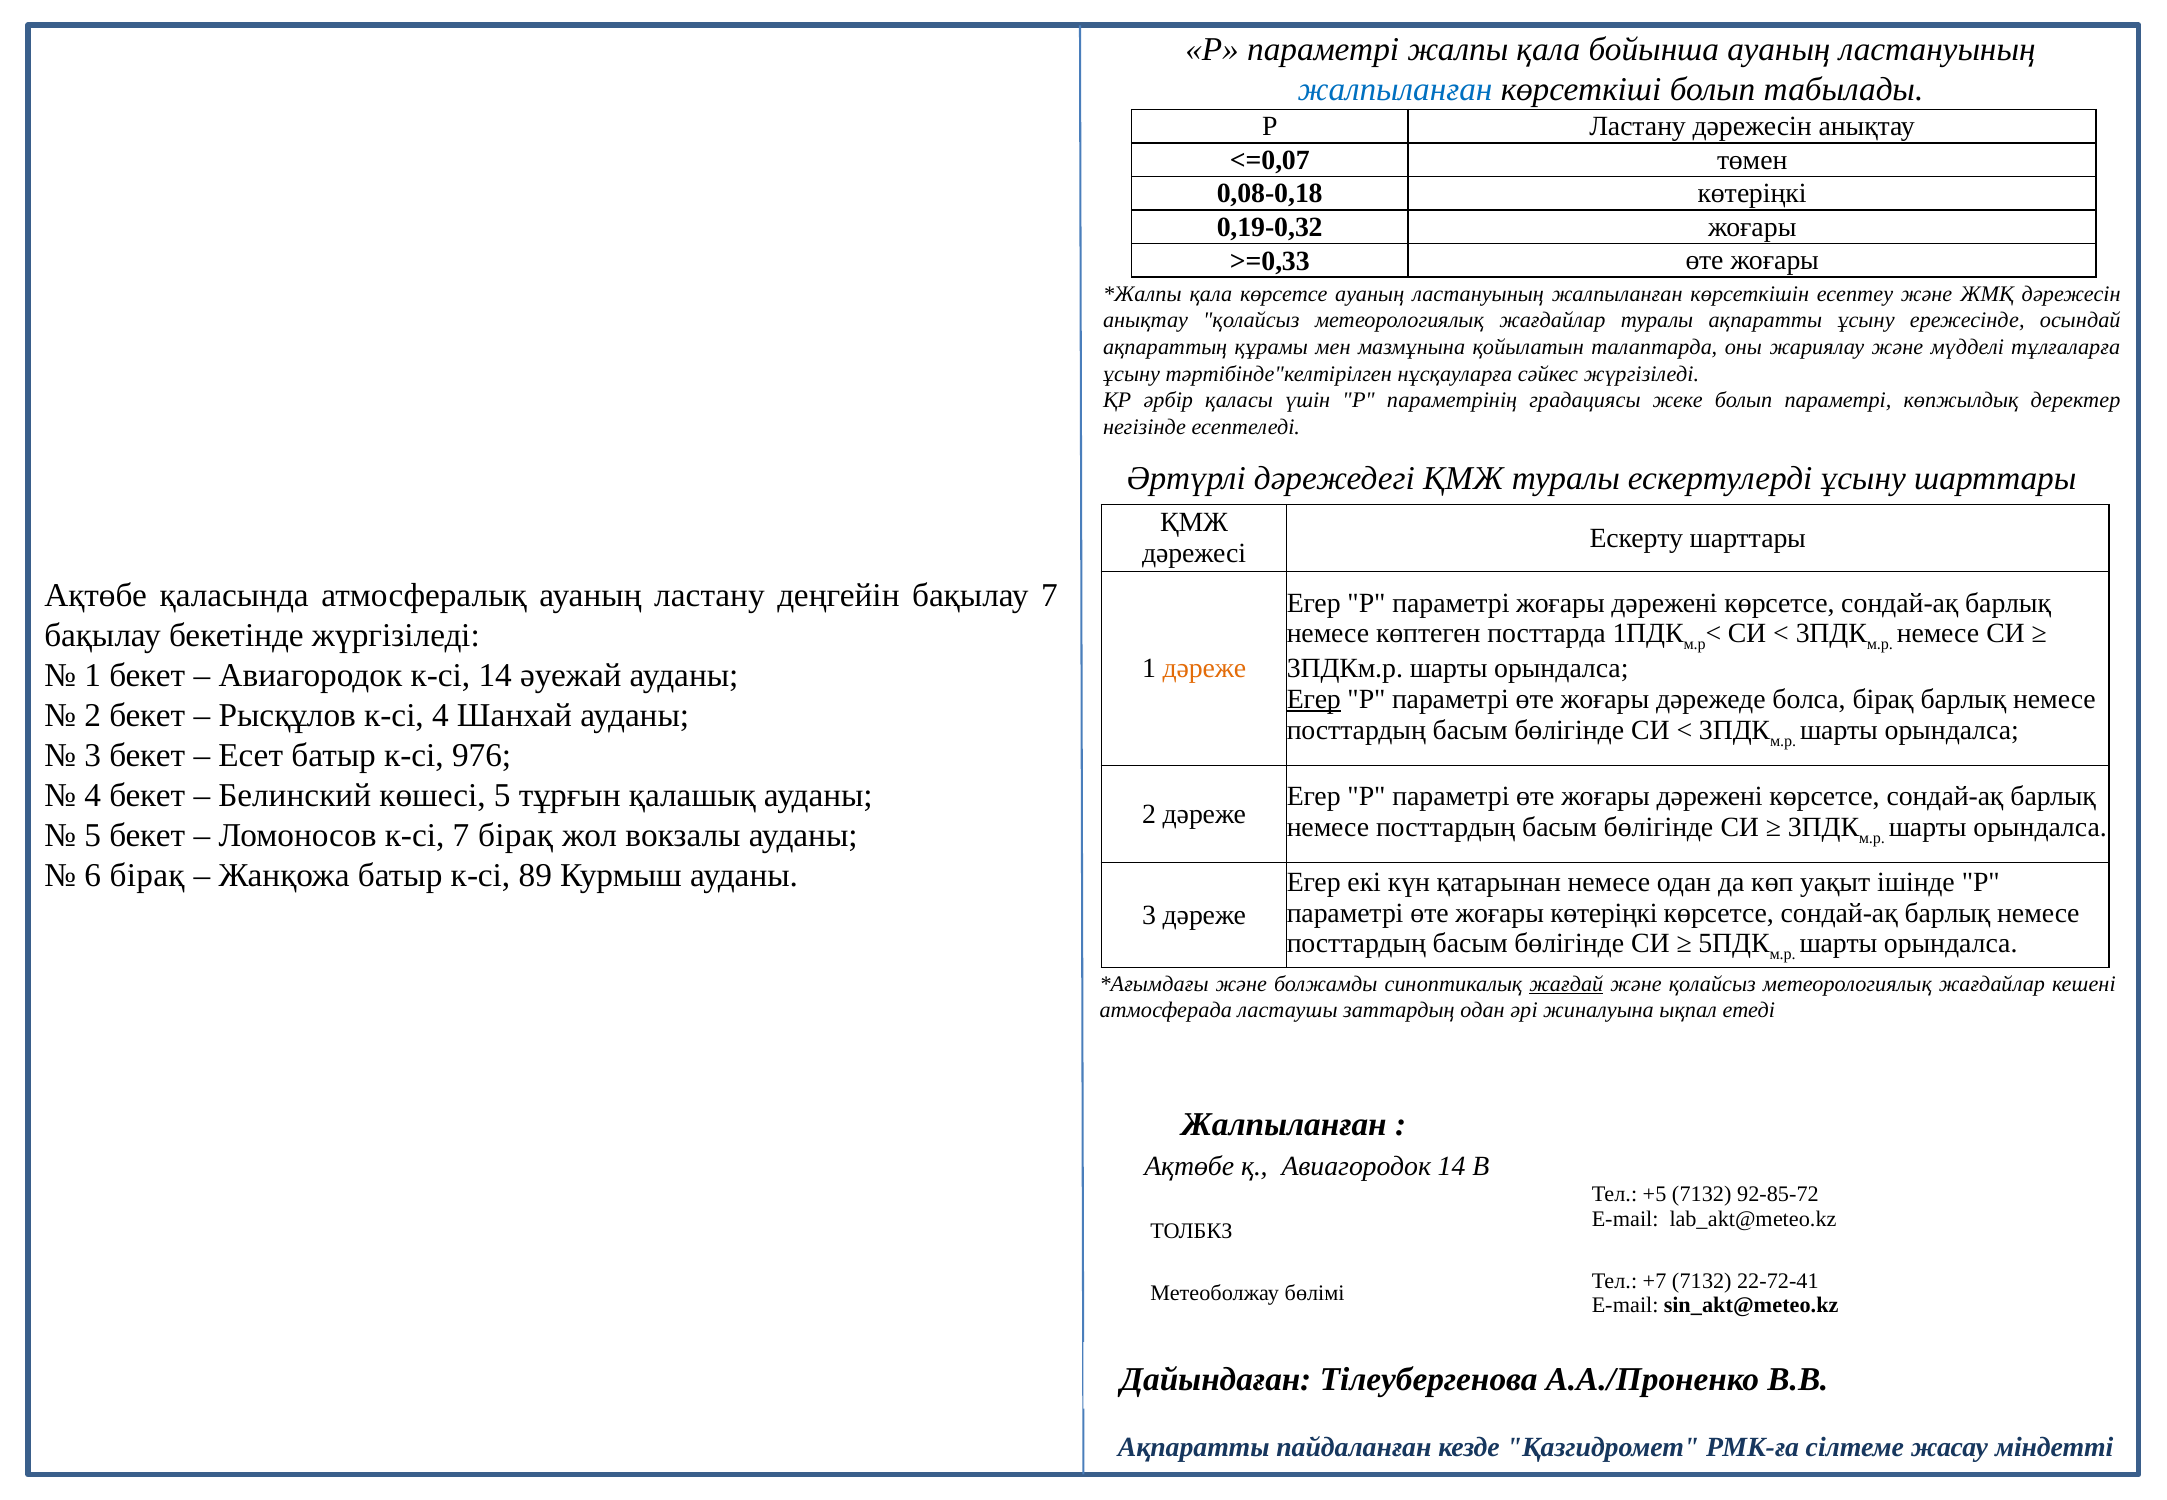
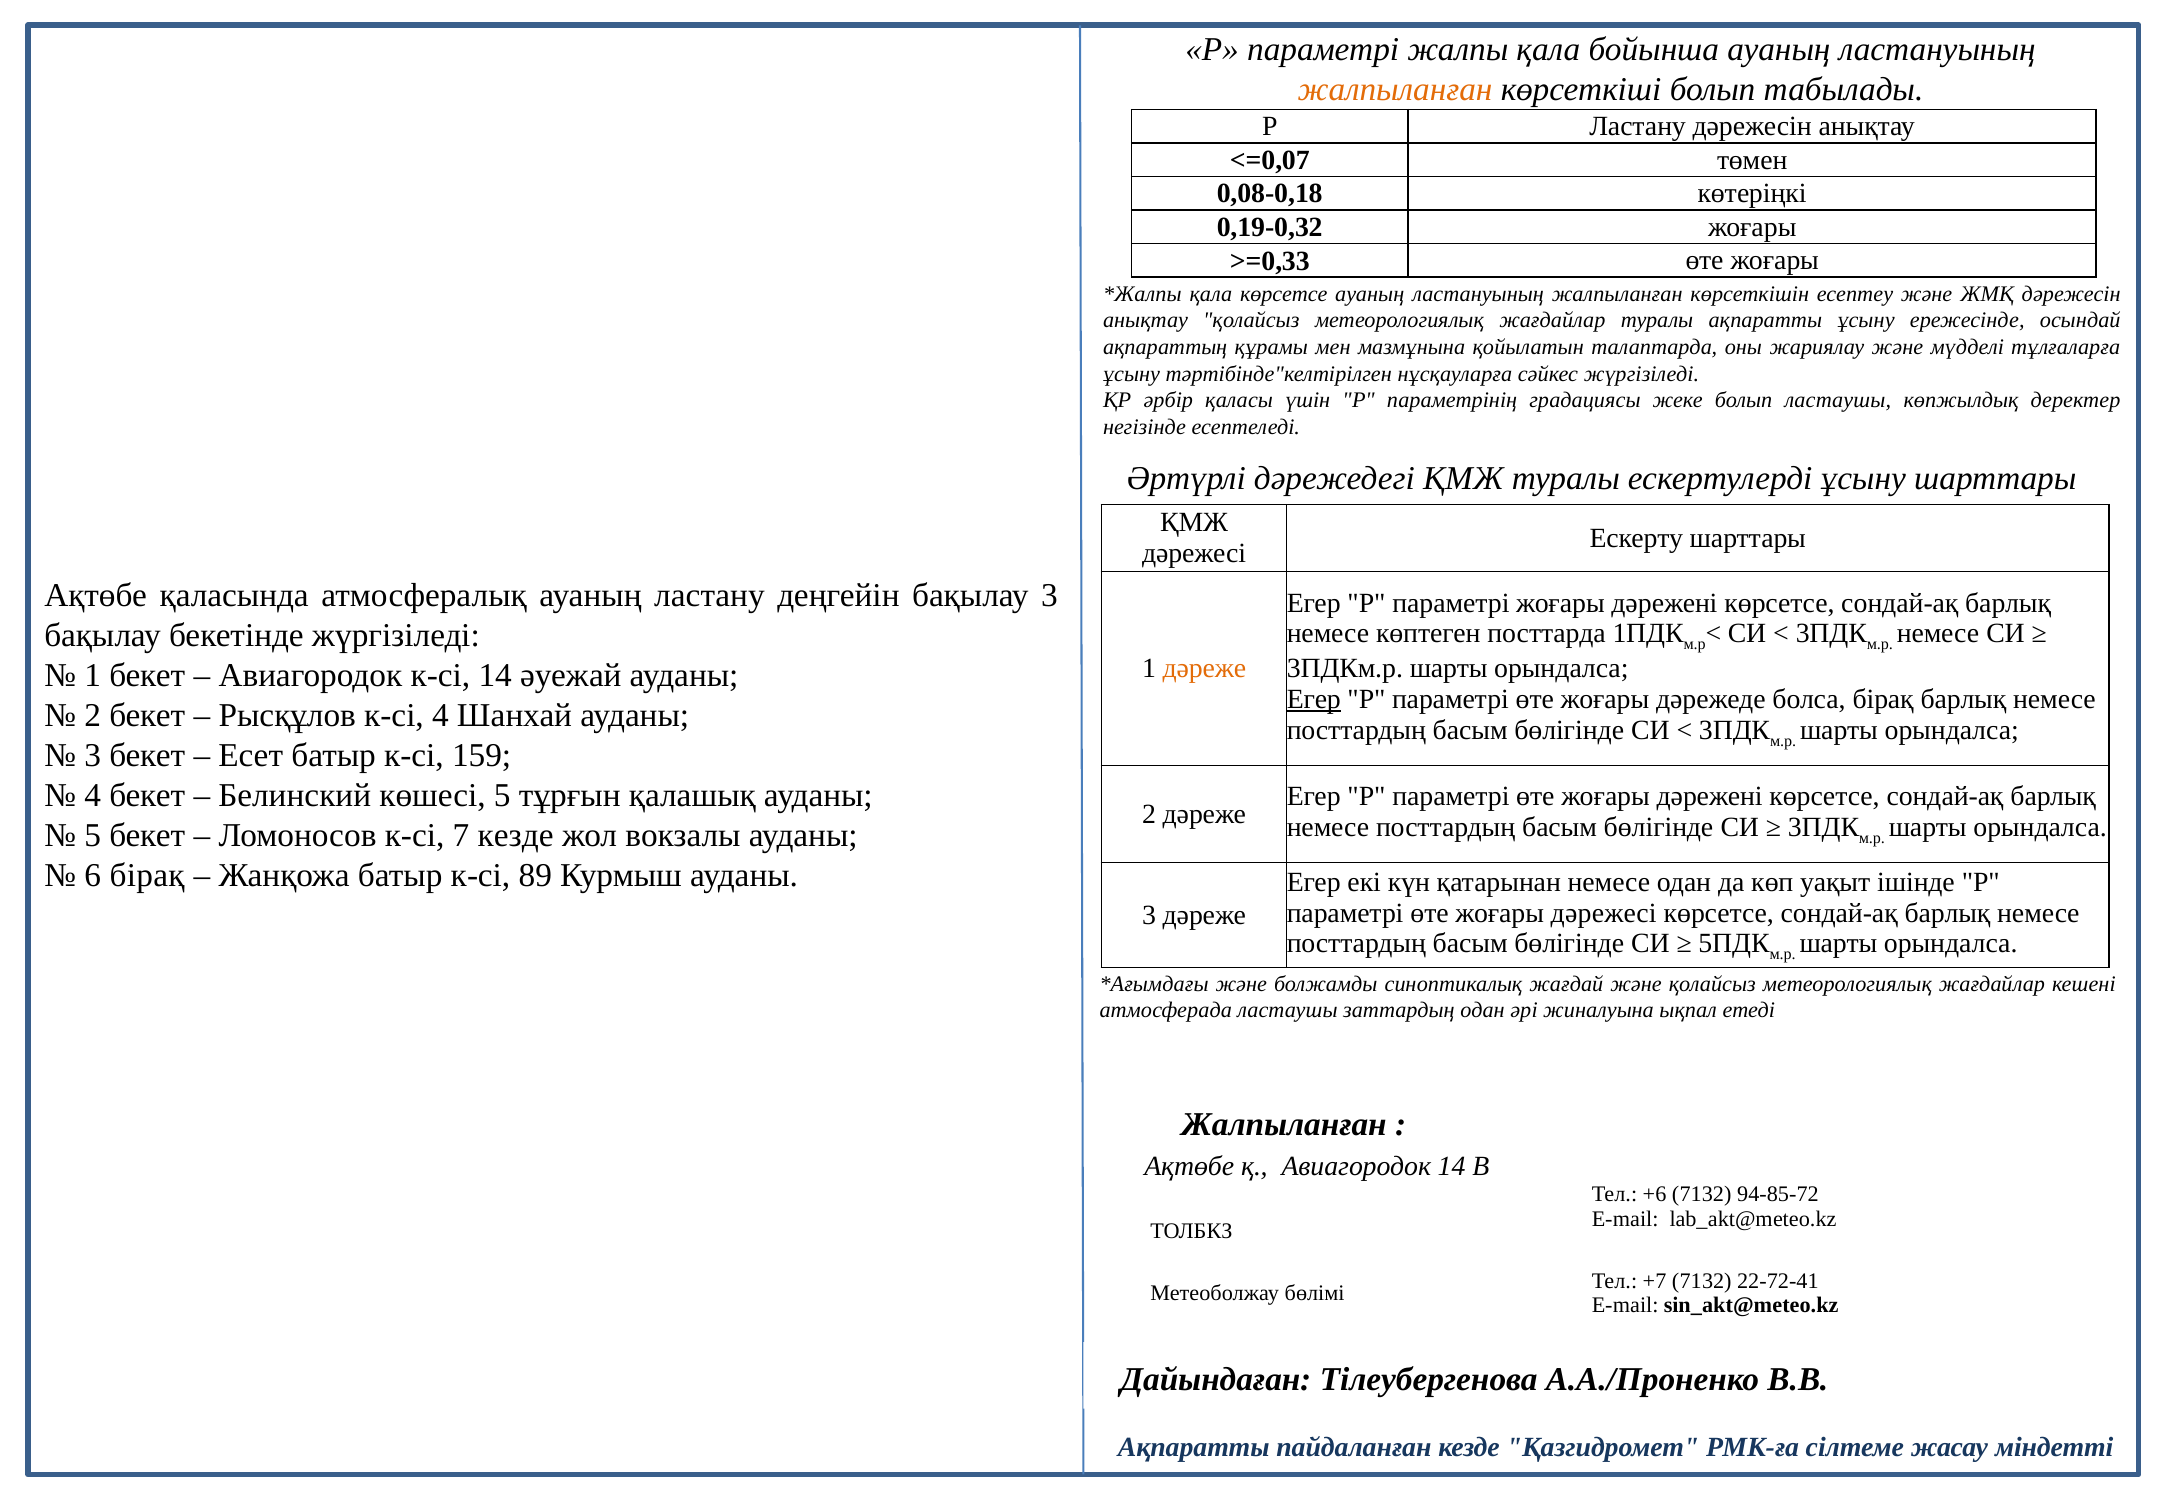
жалпыланған colour: blue -> orange (1395, 89)
болып параметрі: параметрі -> ластаушы (1838, 401)
бақылау 7: 7 -> 3 (1050, 595)
976: 976 -> 159 (482, 755)
7 бірақ: бірақ -> кезде (516, 836)
жоғары көтеріңкі: көтеріңкі -> дәрежесі (1604, 913)
жағдай underline: present -> none (1566, 984)
+5: +5 -> +6 (1655, 1194)
92-85-72: 92-85-72 -> 94-85-72 (1778, 1194)
